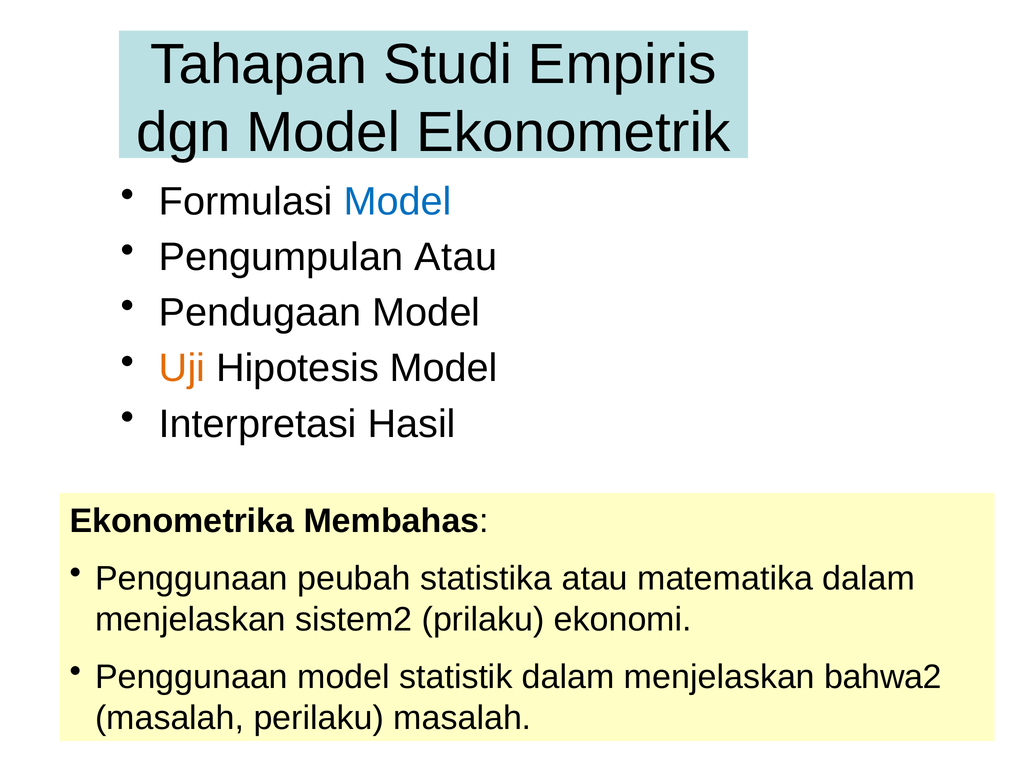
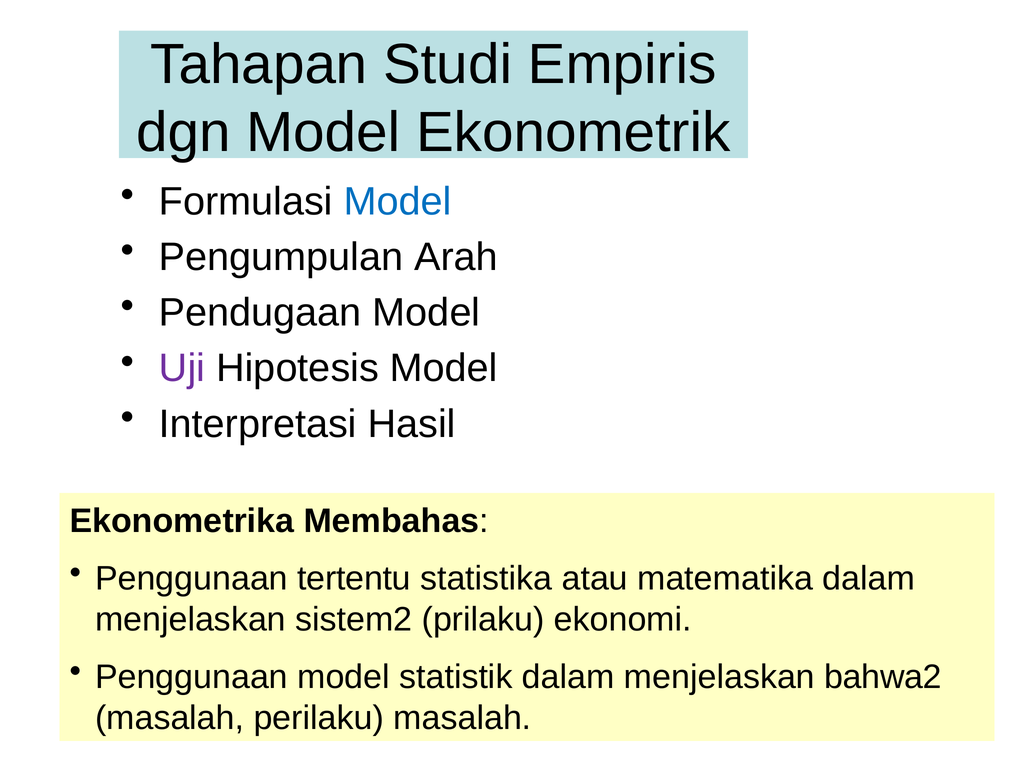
Pengumpulan Atau: Atau -> Arah (456, 257)
Uji colour: orange -> purple (182, 368)
peubah: peubah -> tertentu (354, 579)
